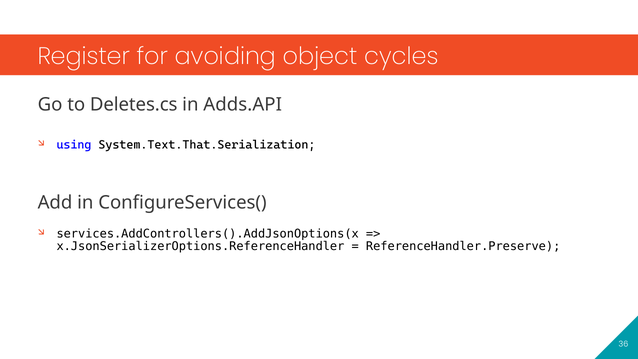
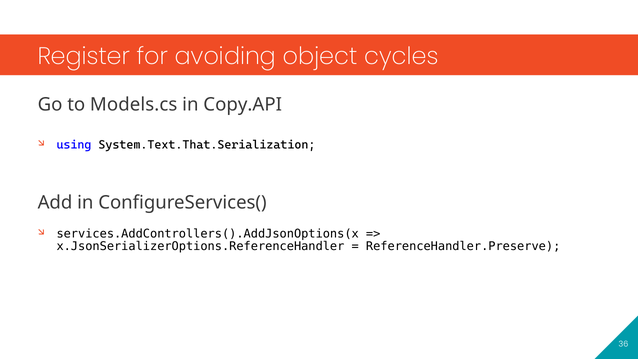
Deletes.cs: Deletes.cs -> Models.cs (134, 105)
Adds.API: Adds.API -> Copy.API (243, 105)
